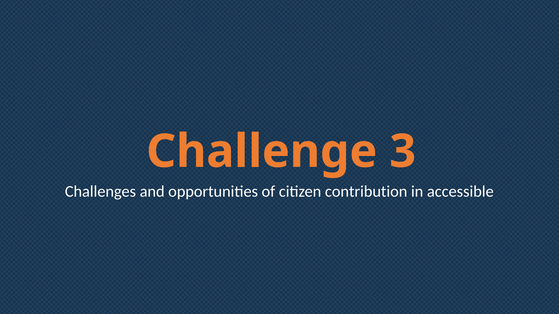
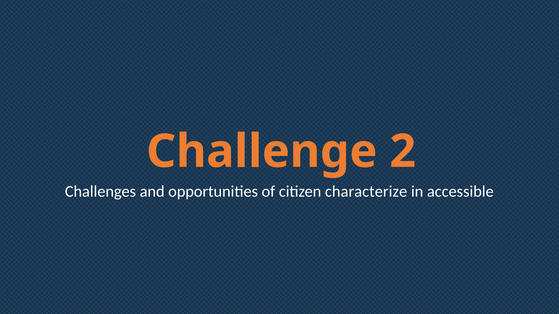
3: 3 -> 2 (403, 152)
contribution: contribution -> characterize (366, 192)
